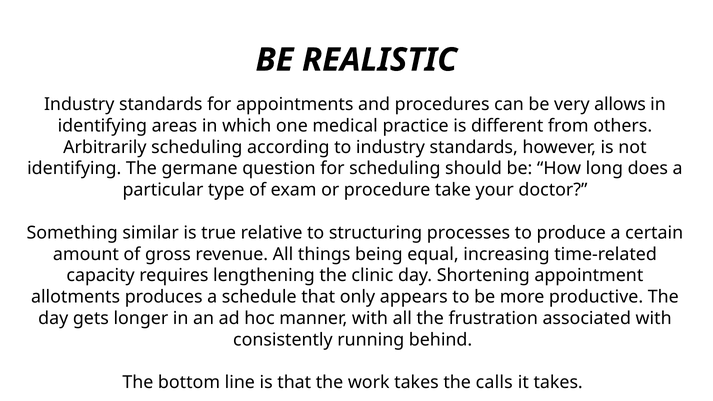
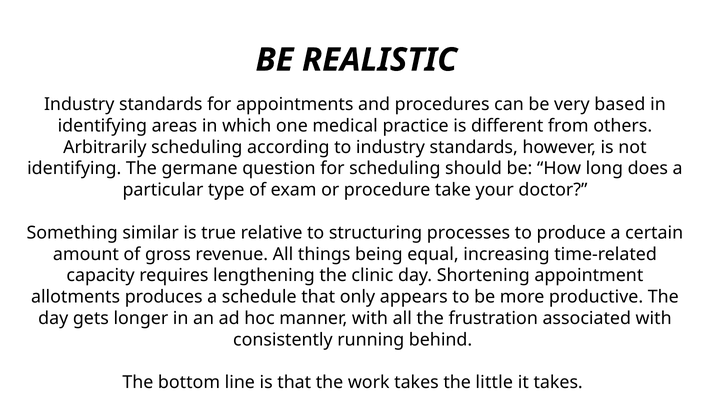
allows: allows -> based (620, 104)
calls: calls -> little (494, 382)
